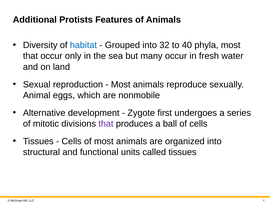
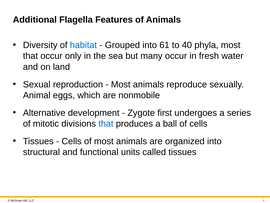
Protists: Protists -> Flagella (76, 20)
32: 32 -> 61 (164, 45)
that colour: purple -> blue (106, 123)
